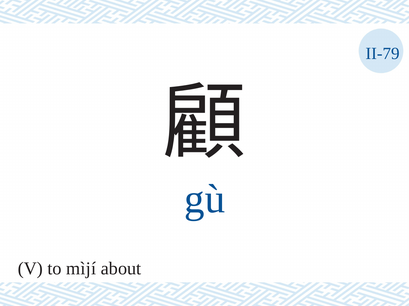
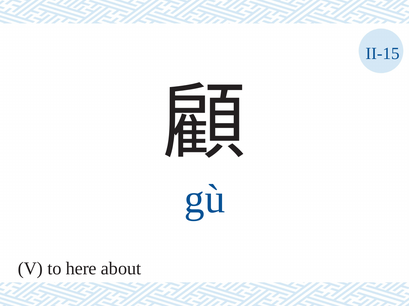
II-79: II-79 -> II-15 (383, 54)
mìjí: mìjí -> here (81, 269)
